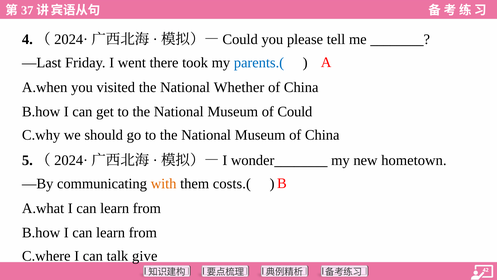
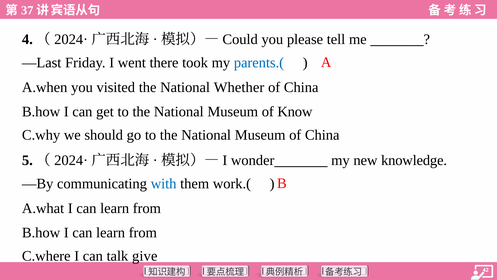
Could: Could -> Know (295, 112)
hometown: hometown -> knowledge (414, 160)
with colour: orange -> blue (164, 183)
costs.(: costs.( -> work.( (232, 183)
